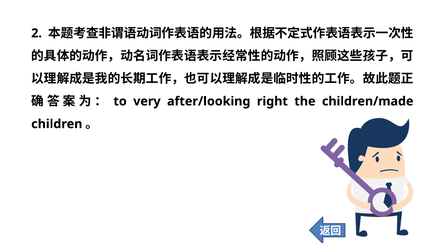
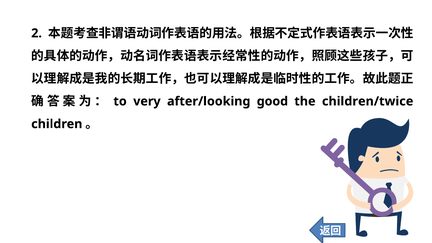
right: right -> good (272, 101)
children/made: children/made -> children/twice (368, 101)
